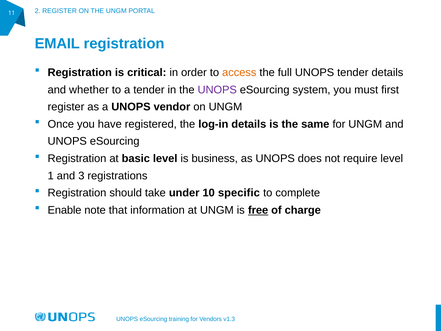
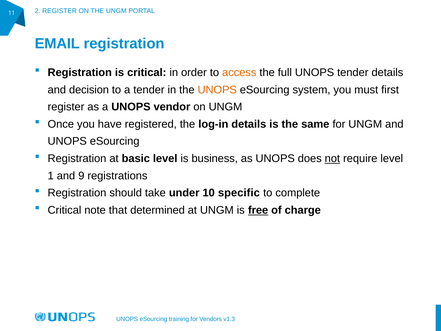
whether: whether -> decision (89, 90)
UNOPS colour: purple -> orange (217, 90)
not underline: none -> present (332, 158)
3: 3 -> 9 (81, 176)
Enable: Enable -> Critical (64, 210)
information: information -> determined (158, 210)
